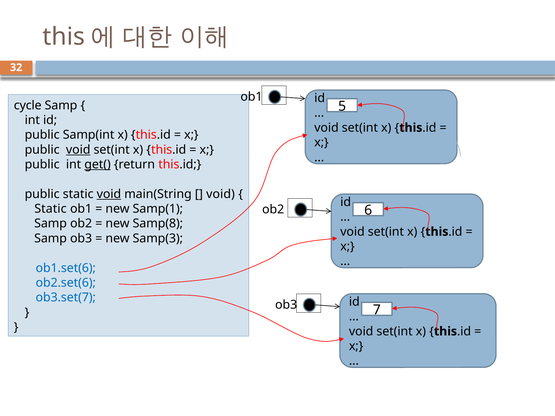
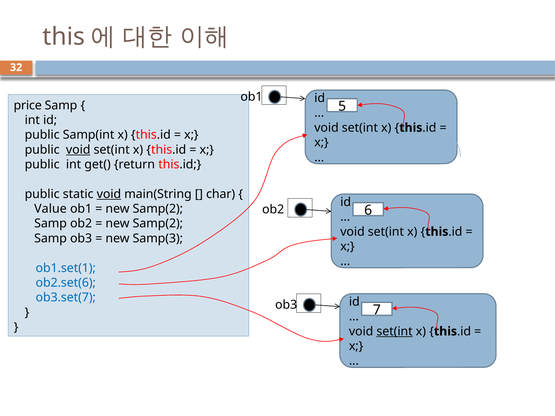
cycle: cycle -> price (28, 105)
get( underline: present -> none (98, 165)
void: void -> char (221, 194)
Static: Static -> Value (50, 209)
Samp(1: Samp(1 -> Samp(2 (158, 209)
Samp(8: Samp(8 -> Samp(2 (158, 224)
ob1.set(6: ob1.set(6 -> ob1.set(1 (66, 268)
set(int underline: none -> present (395, 332)
